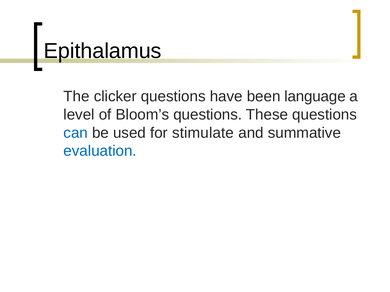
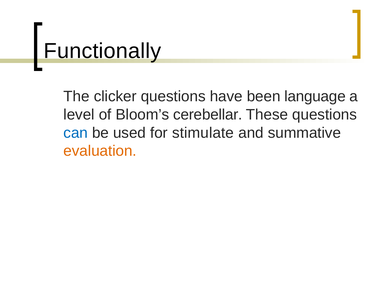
Epithalamus: Epithalamus -> Functionally (102, 51)
Bloom’s questions: questions -> cerebellar (208, 115)
evaluation colour: blue -> orange (100, 151)
